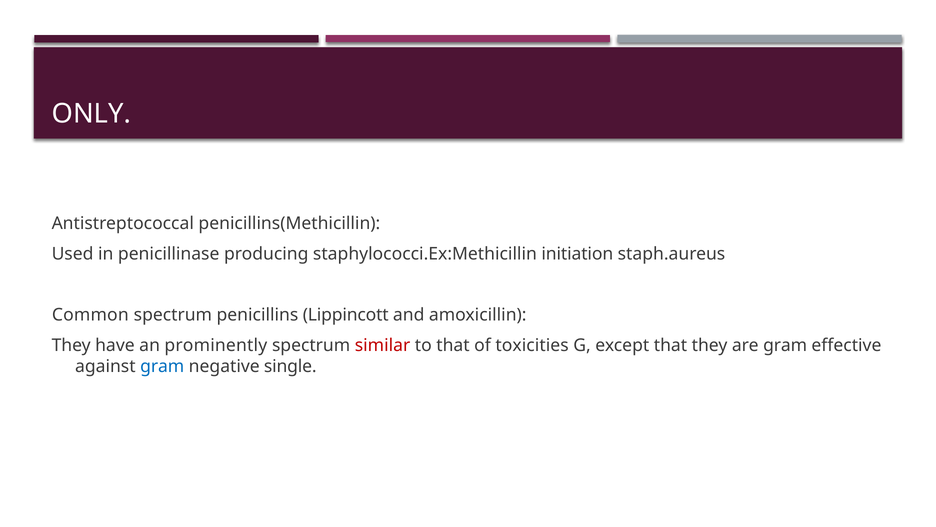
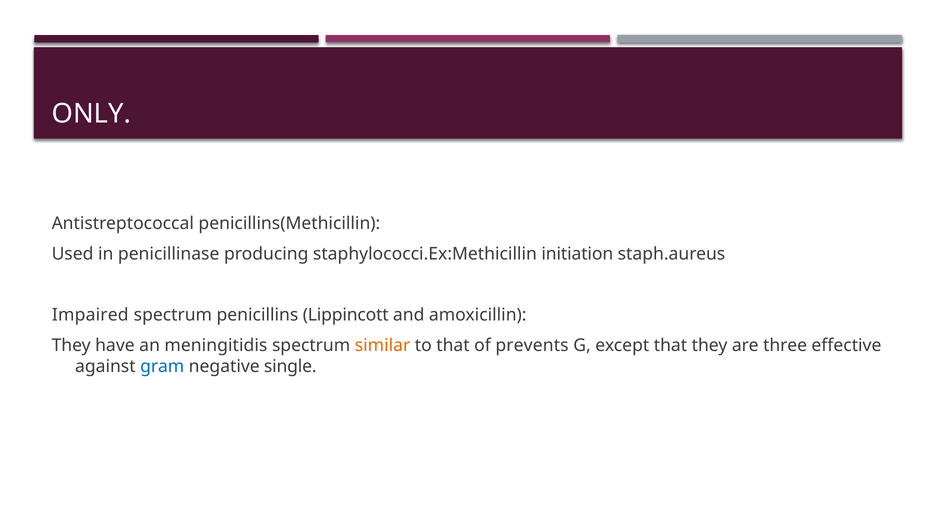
Common: Common -> Impaired (90, 314)
prominently: prominently -> meningitidis (216, 345)
similar colour: red -> orange (383, 345)
toxicities: toxicities -> prevents (532, 345)
are gram: gram -> three (785, 345)
